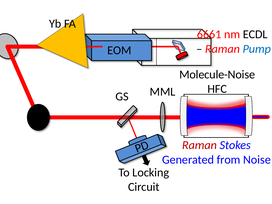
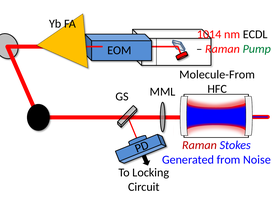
6661: 6661 -> 1014 (209, 34)
Pump colour: blue -> green (257, 49)
Molecule-Noise: Molecule-Noise -> Molecule-From (217, 74)
